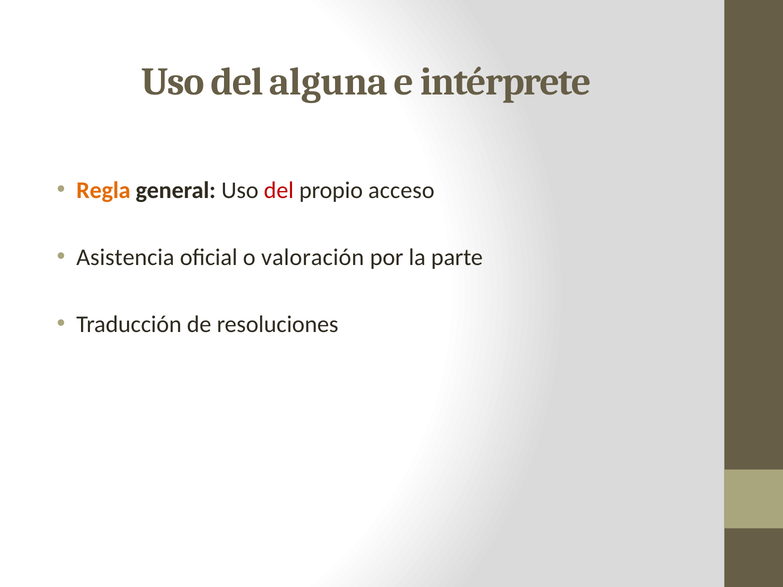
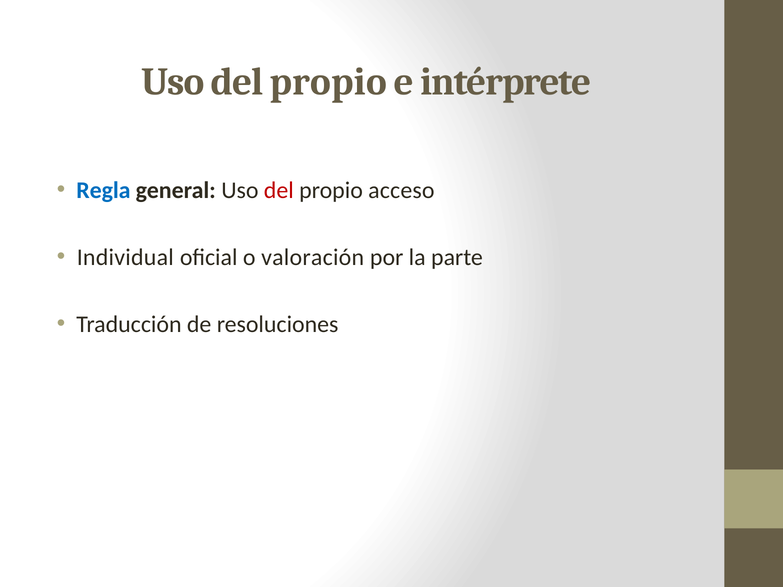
alguna: alguna -> propio (328, 82)
Regla colour: orange -> blue (103, 190)
Asistencia: Asistencia -> Individual (125, 257)
